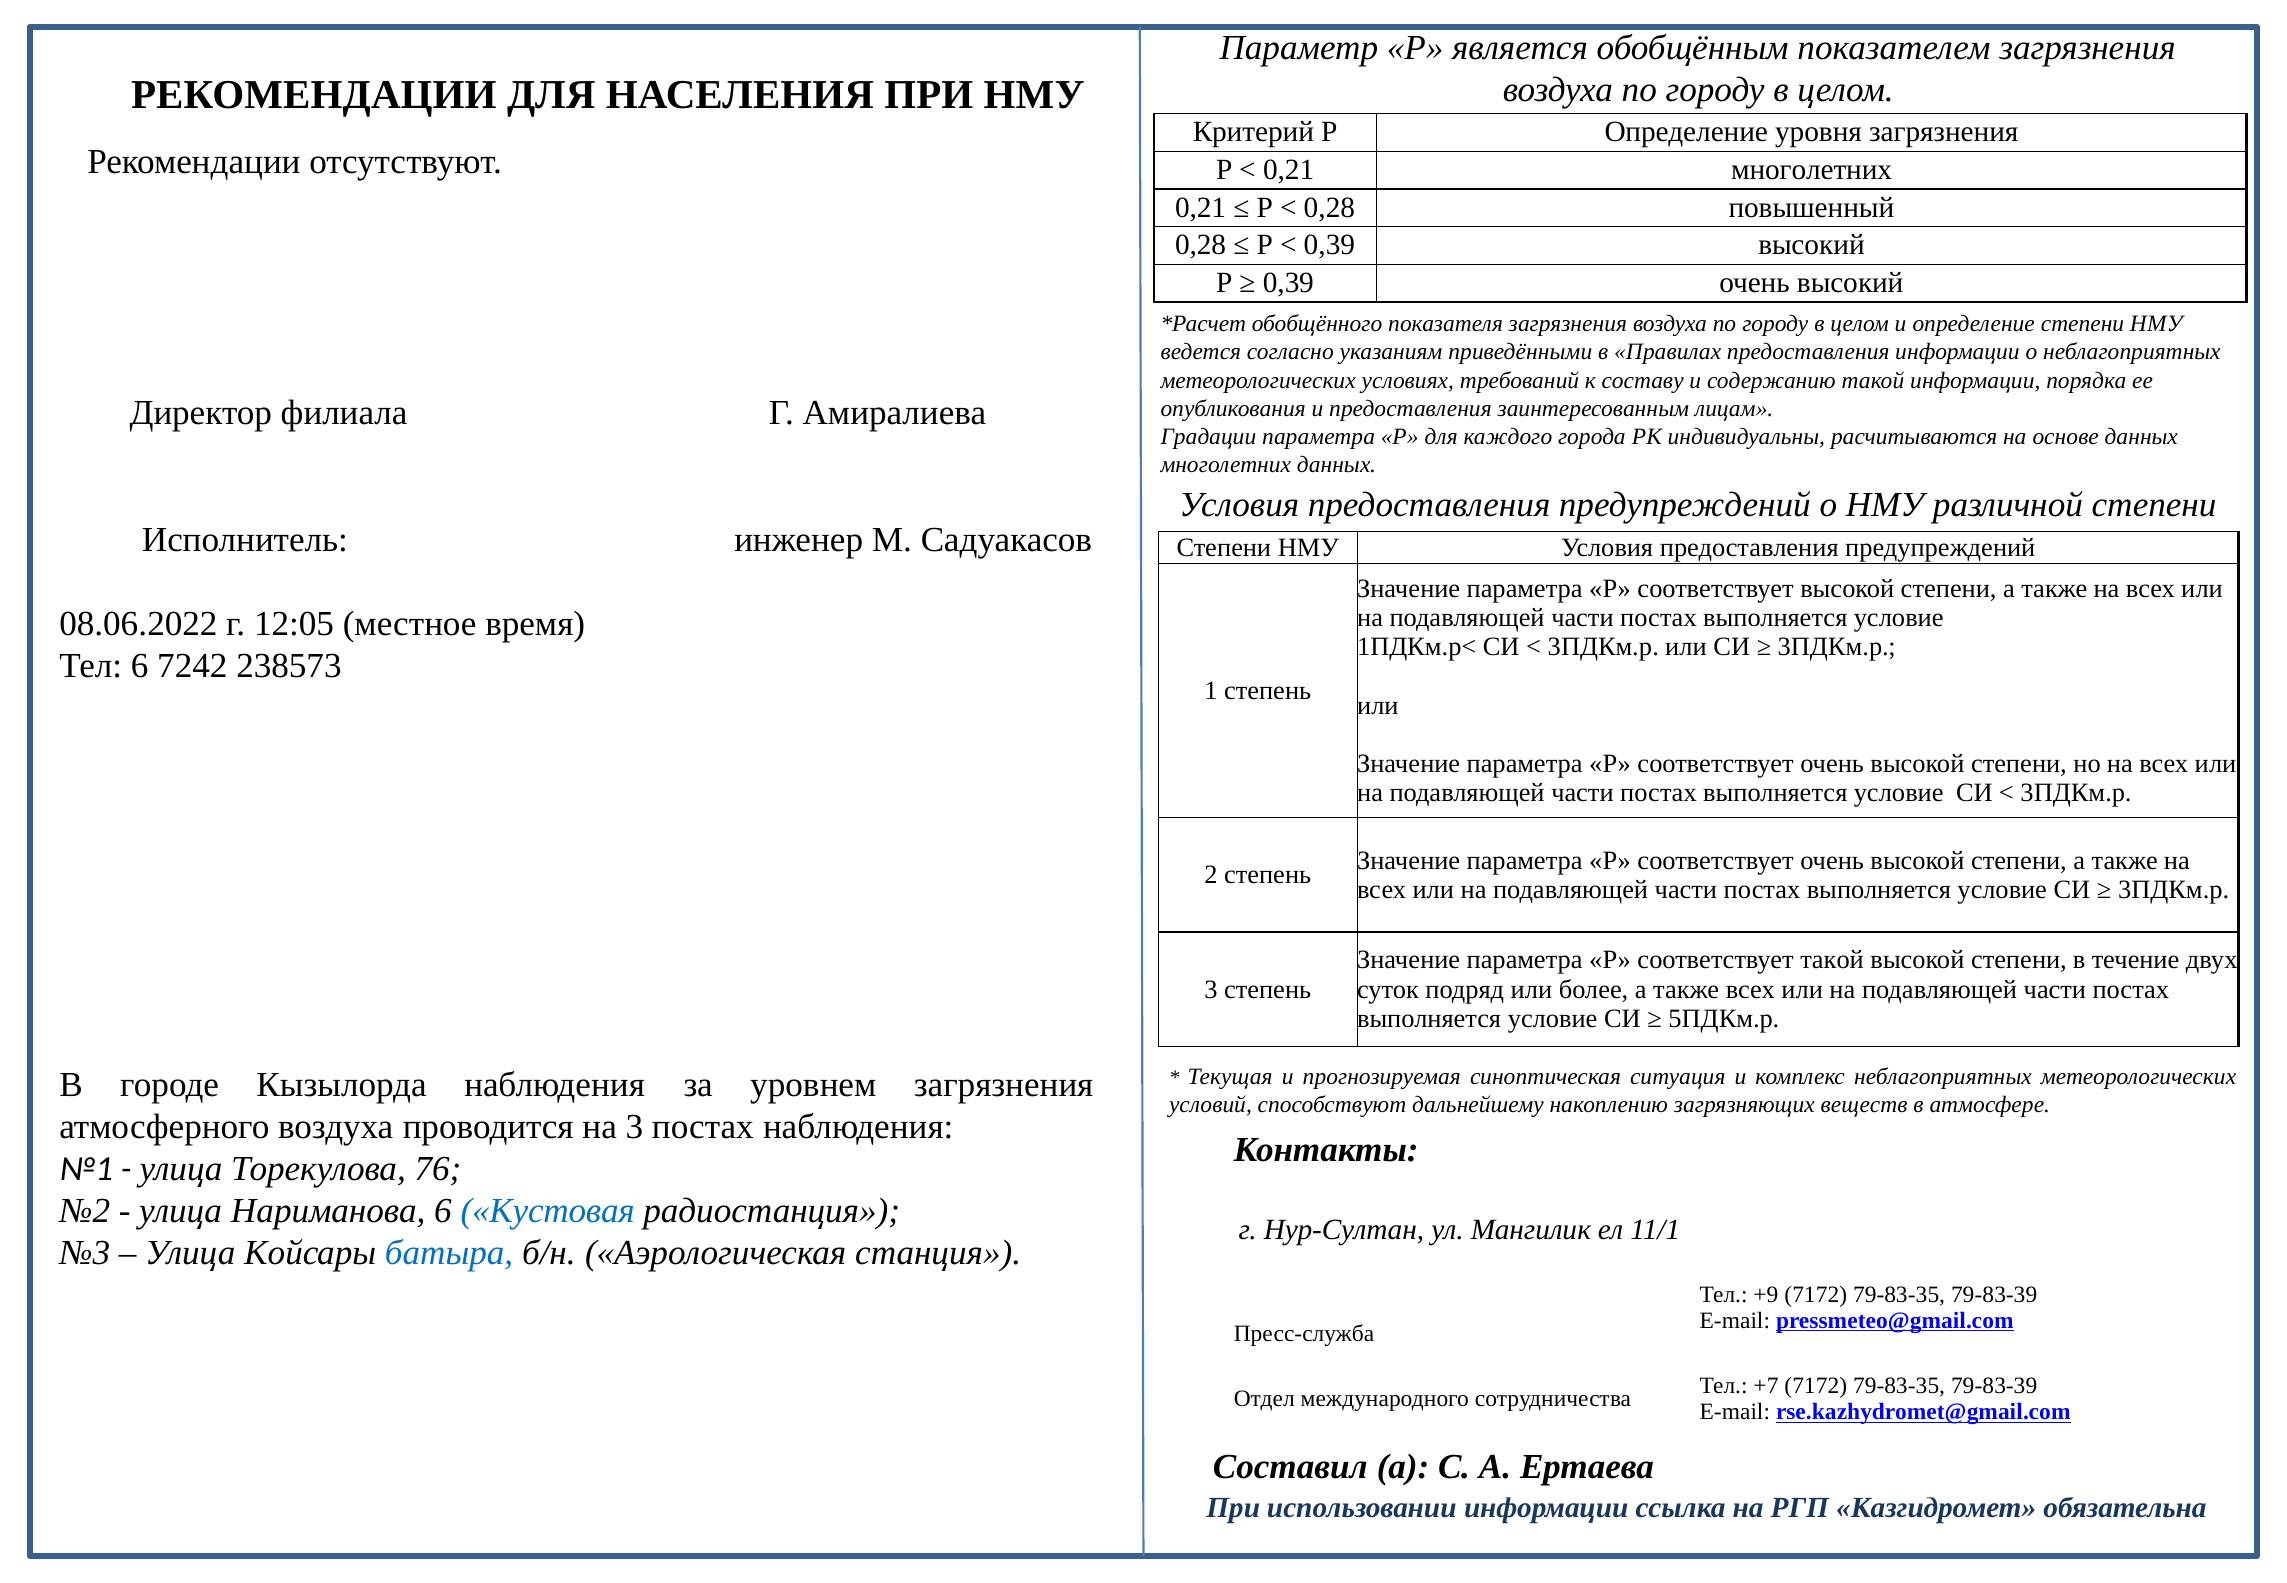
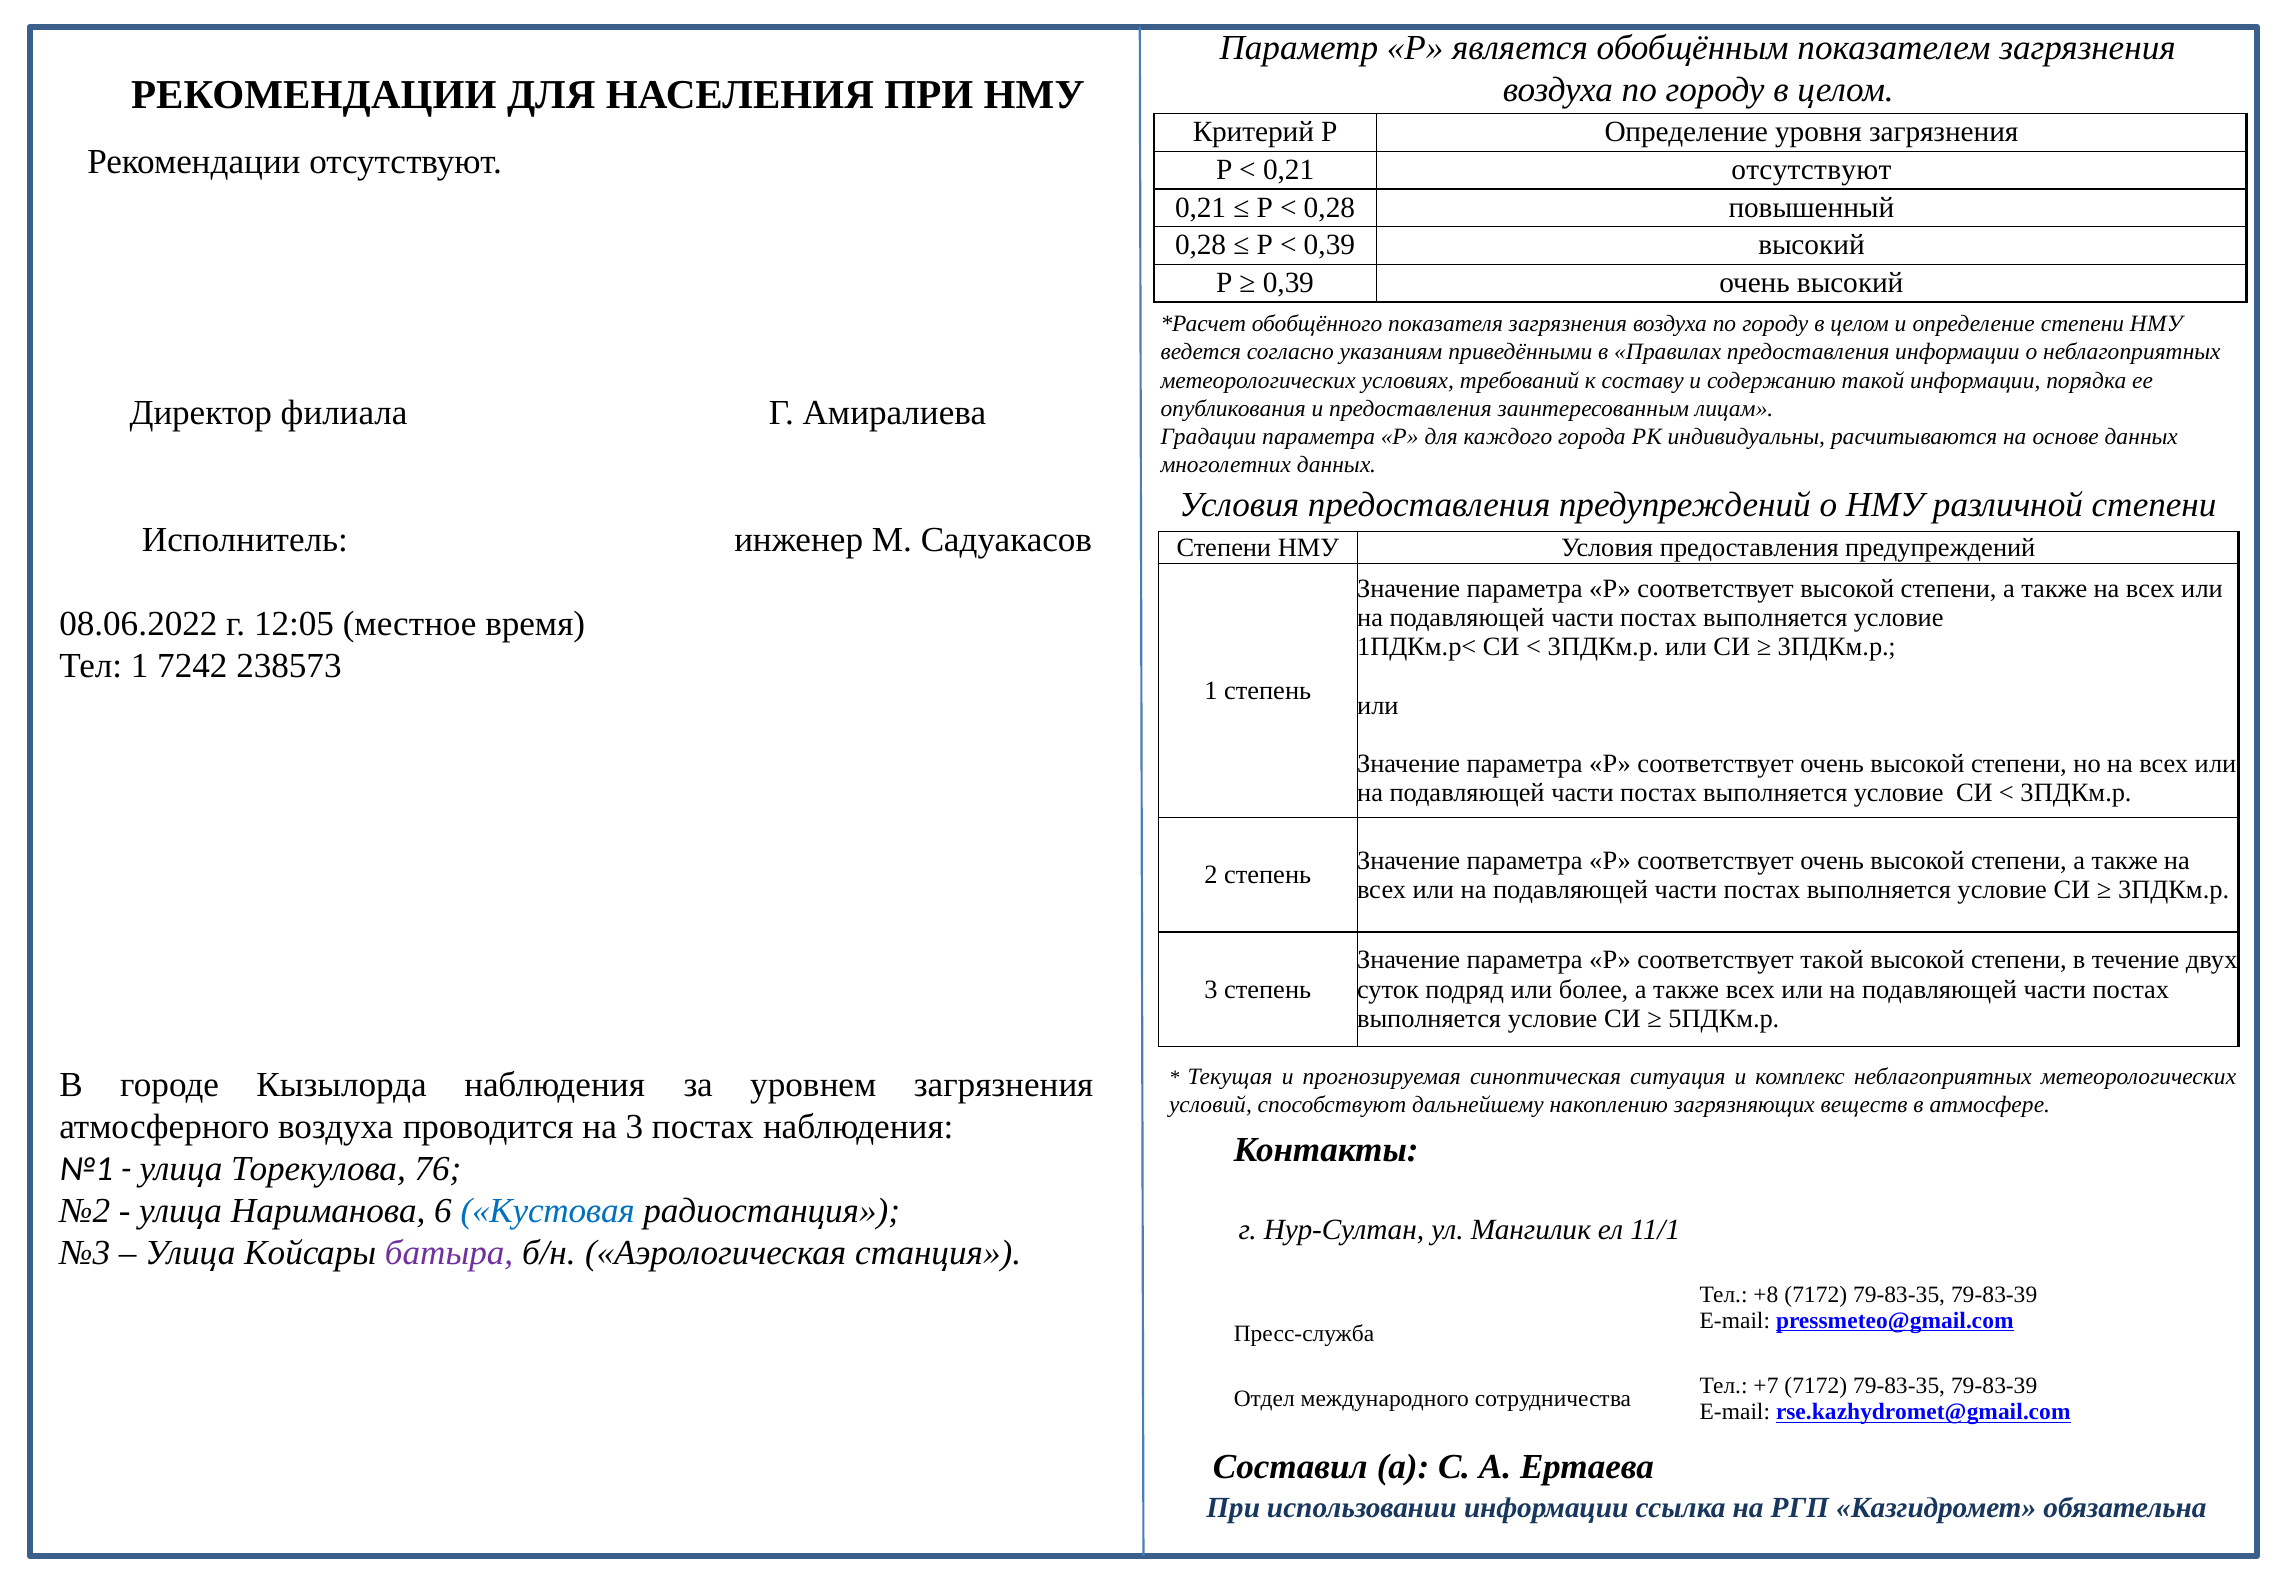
0,21 многолетних: многолетних -> отсутствуют (1811, 170)
Тел 6: 6 -> 1 (140, 667)
батыра colour: blue -> purple (449, 1254)
+9: +9 -> +8 (1766, 1295)
